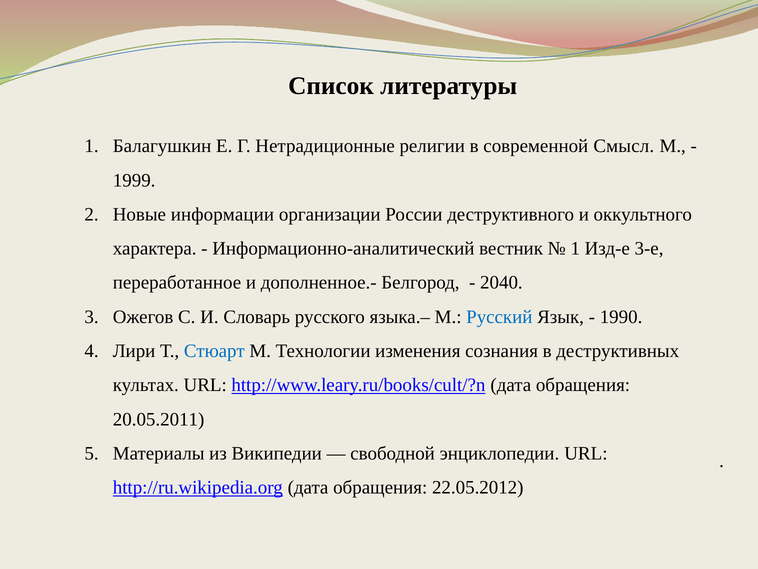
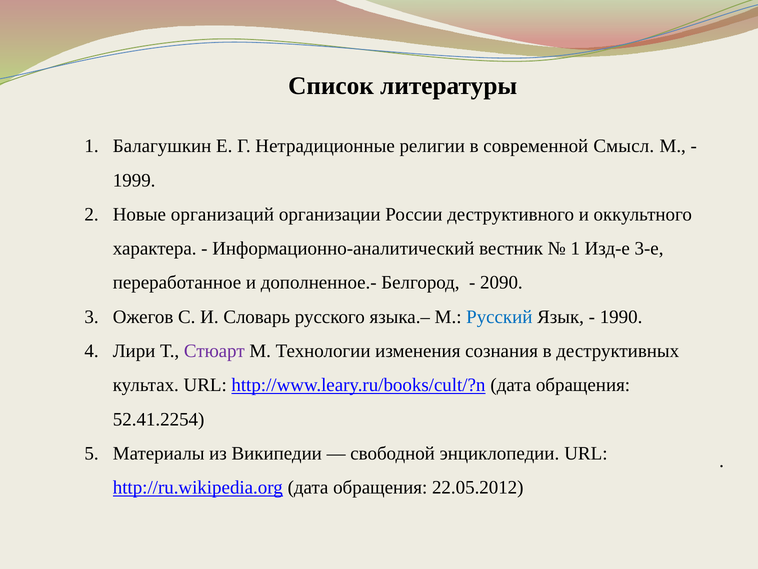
информации: информации -> организаций (222, 214)
2040: 2040 -> 2090 (501, 282)
Стюарт colour: blue -> purple (214, 351)
20.05.2011: 20.05.2011 -> 52.41.2254 (159, 419)
